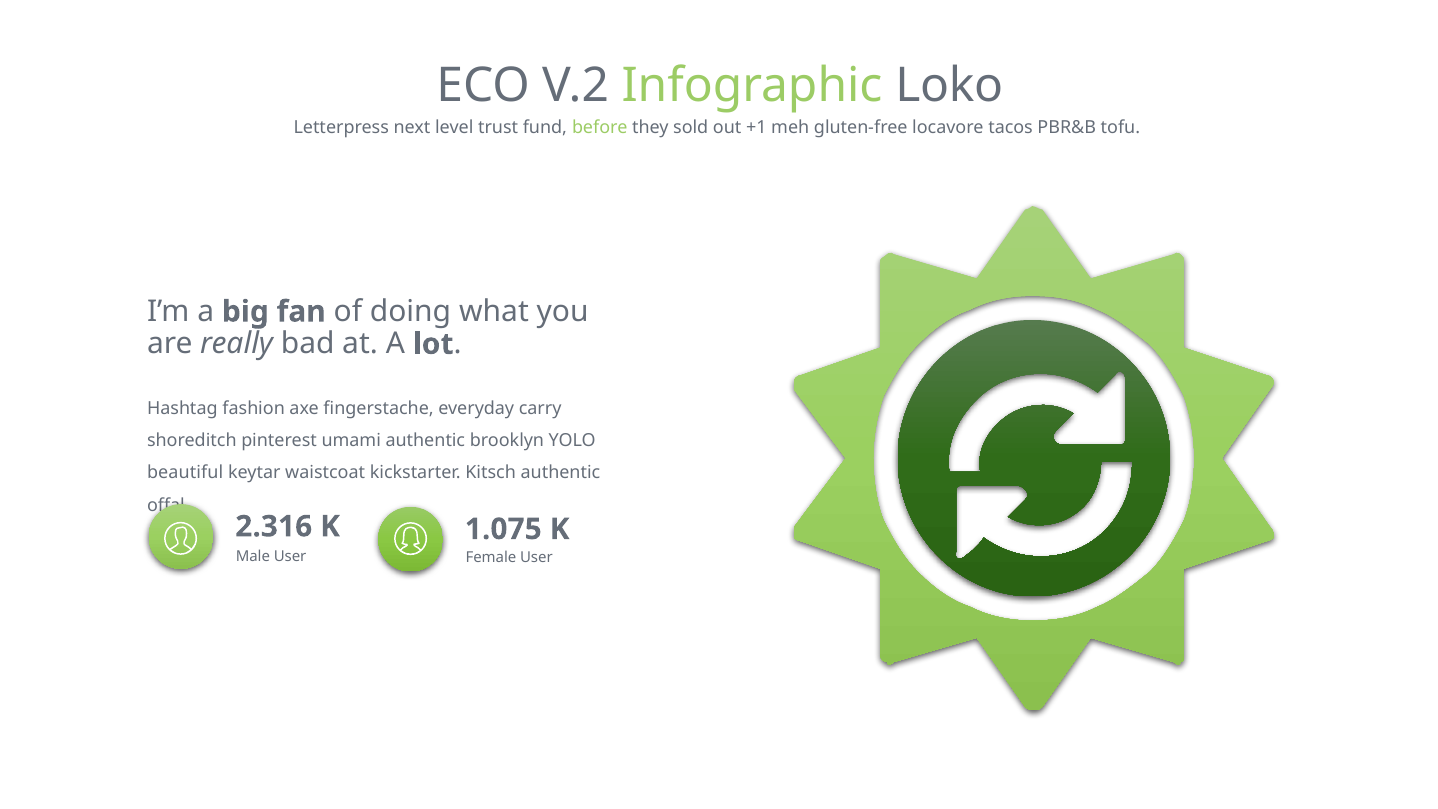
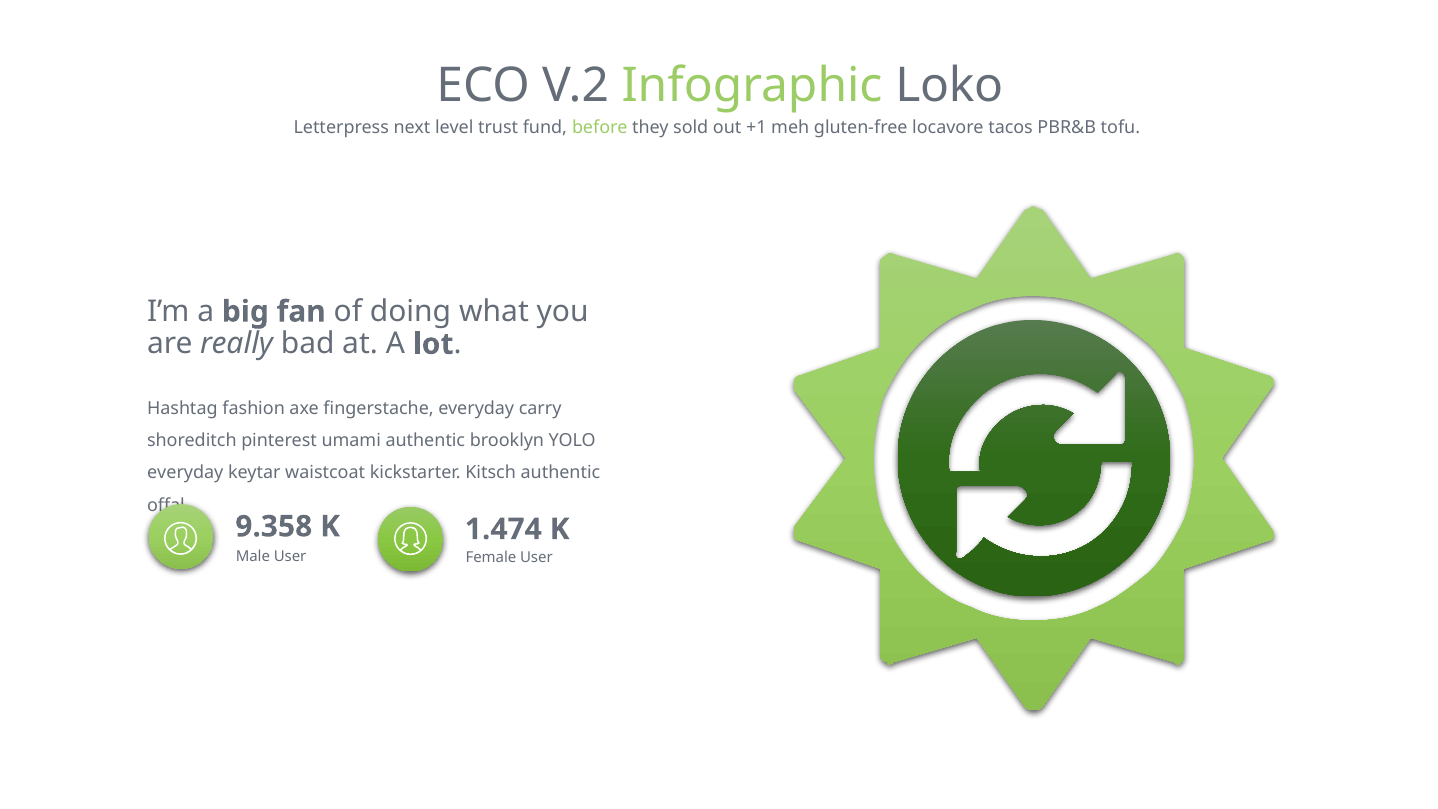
beautiful: beautiful -> everyday (185, 473)
2.316: 2.316 -> 9.358 (274, 526)
1.075: 1.075 -> 1.474 (503, 529)
